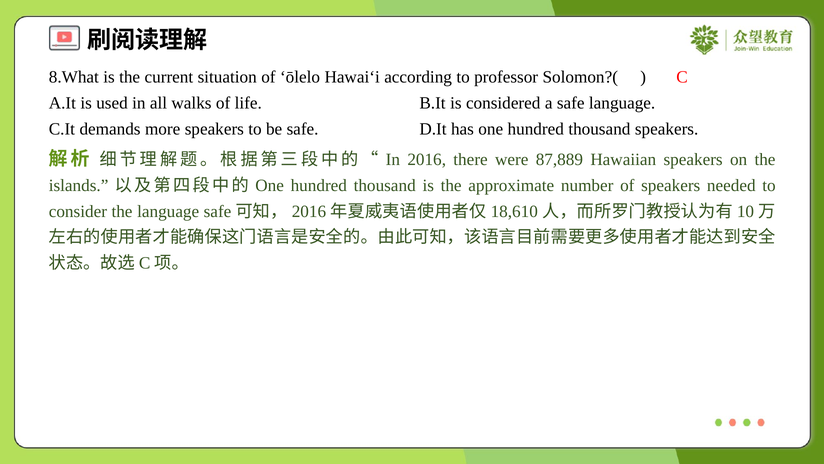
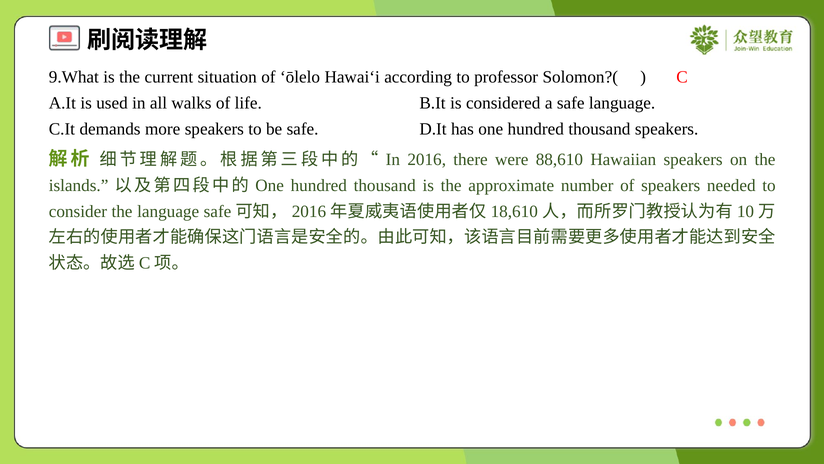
8.What: 8.What -> 9.What (74, 77)
87,889: 87,889 -> 88,610 (559, 159)
